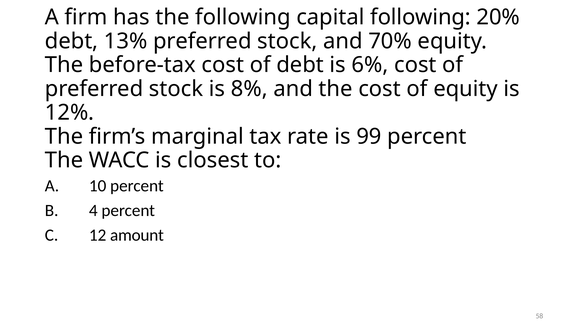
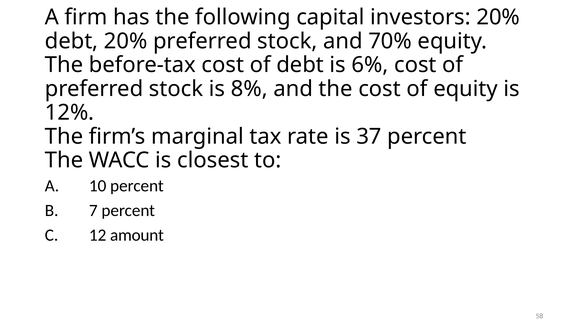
capital following: following -> investors (420, 17)
debt 13%: 13% -> 20% (126, 41)
99: 99 -> 37 (369, 136)
4: 4 -> 7 (93, 210)
